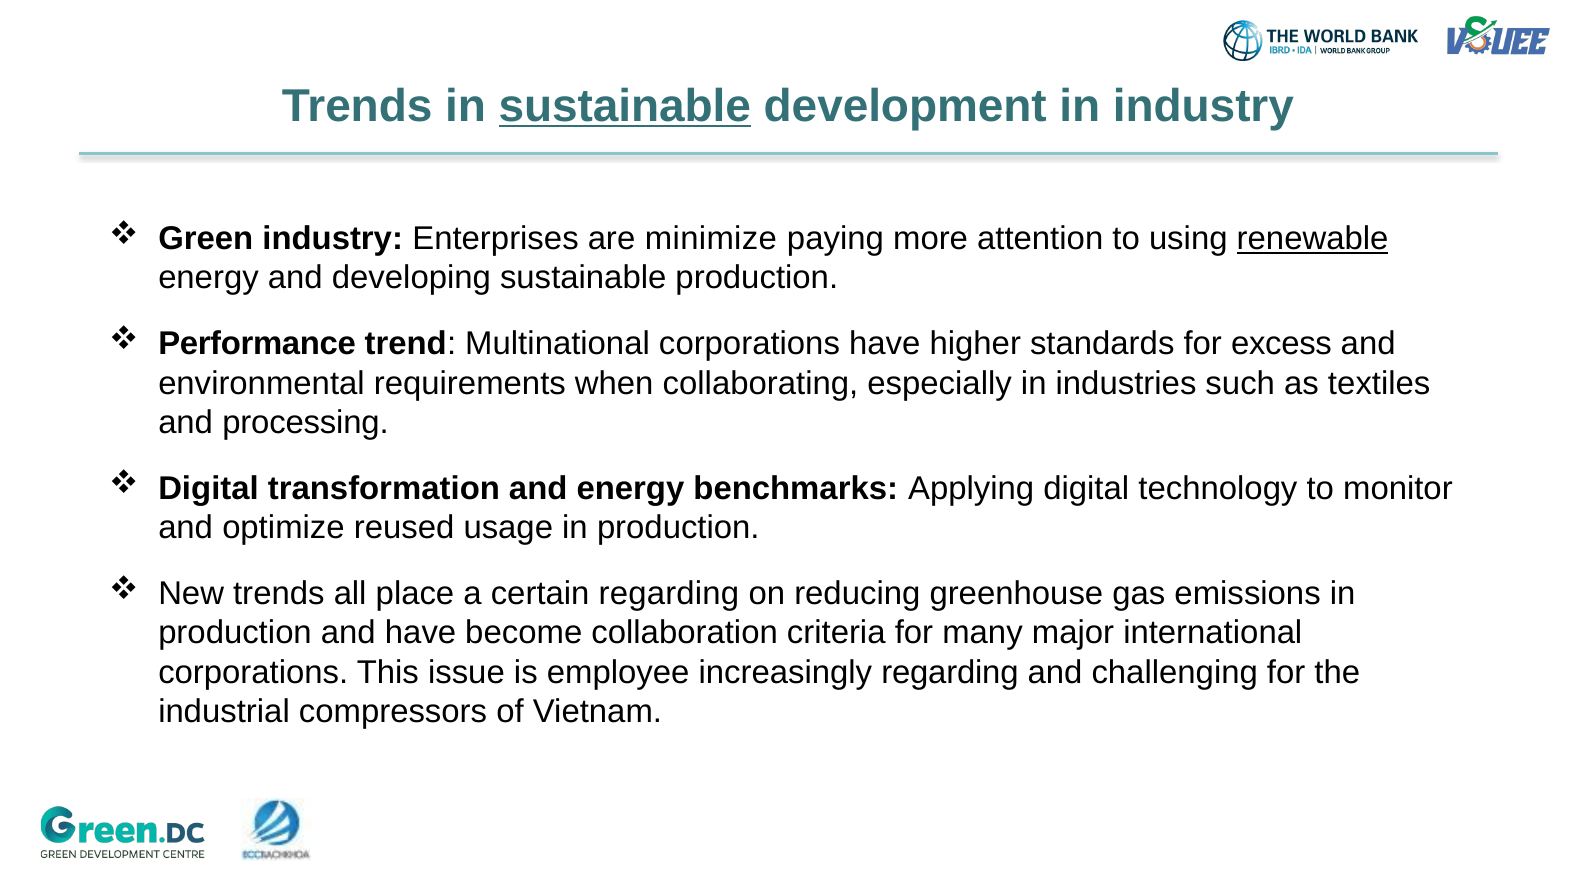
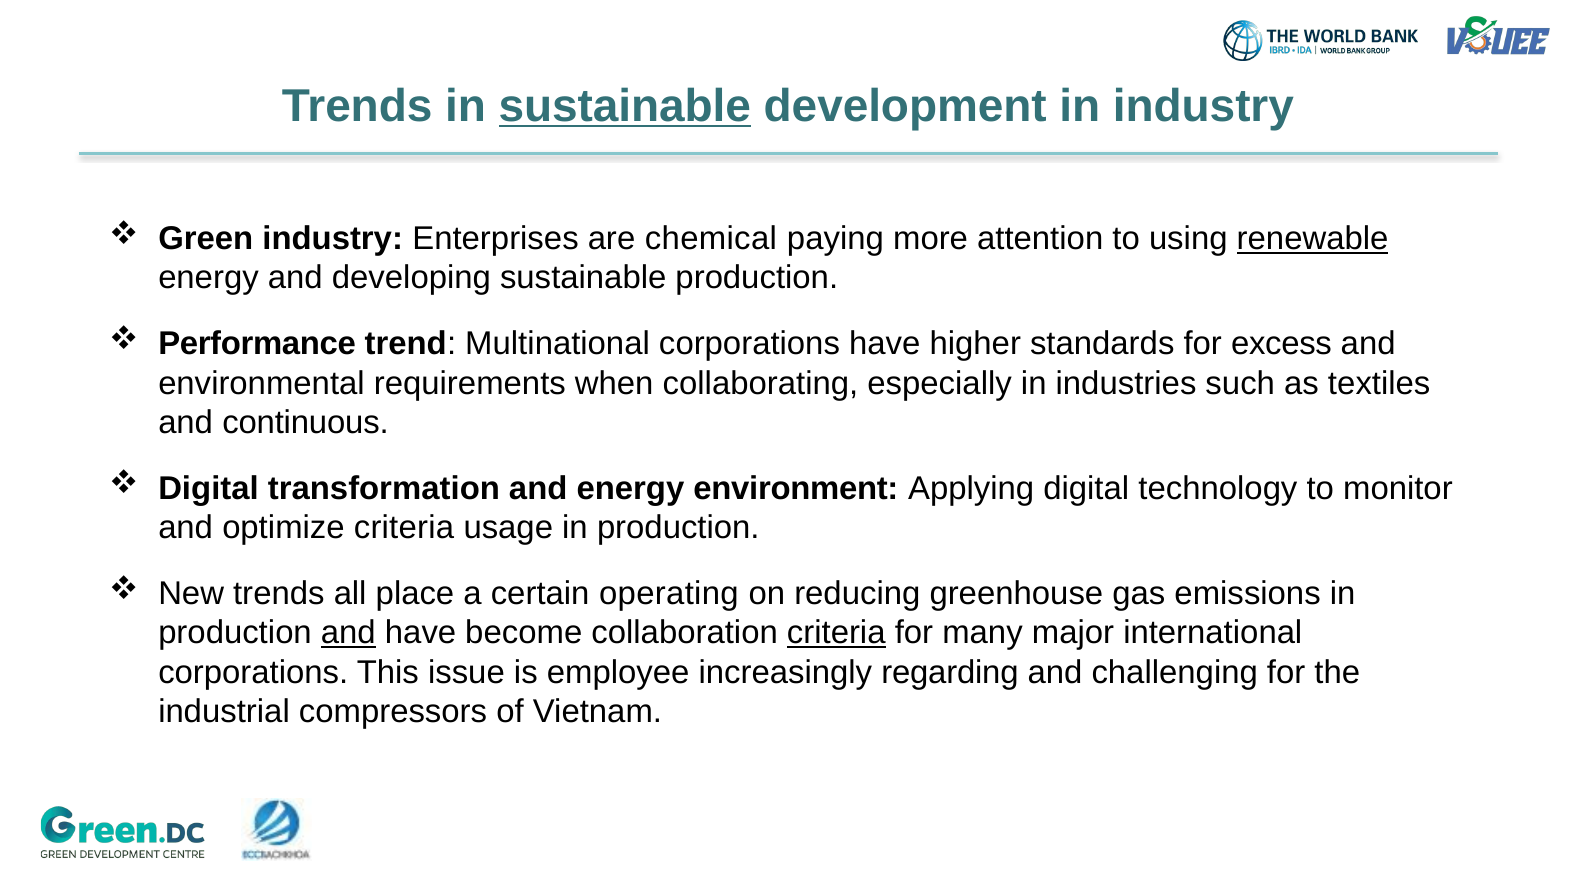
minimize: minimize -> chemical (711, 239)
processing: processing -> continuous (306, 423)
benchmarks: benchmarks -> environment (796, 488)
optimize reused: reused -> criteria (404, 528)
certain regarding: regarding -> operating (669, 594)
and underline: none -> present (348, 633)
criteria underline: none -> present (836, 633)
